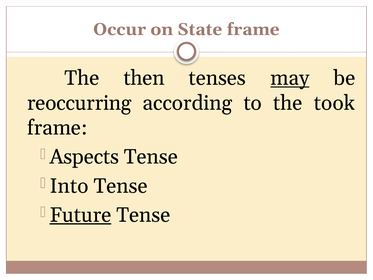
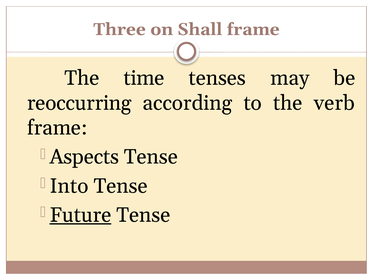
Occur: Occur -> Three (120, 29)
State: State -> Shall (200, 29)
then: then -> time (144, 78)
may underline: present -> none (290, 78)
took: took -> verb (334, 103)
